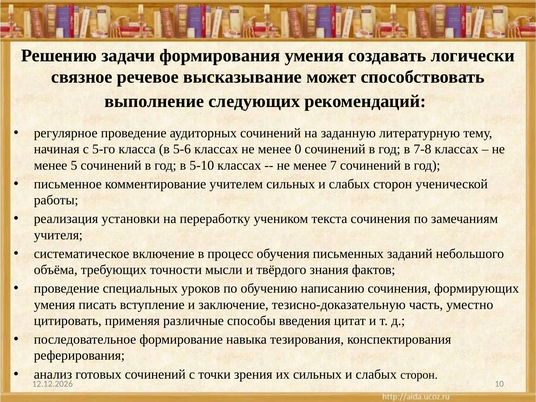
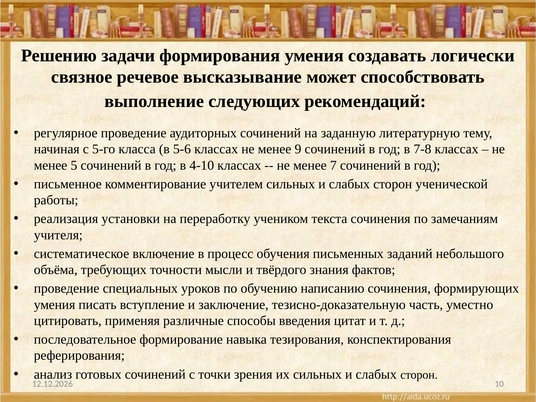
0: 0 -> 9 (298, 149)
5-10: 5-10 -> 4-10 (202, 165)
